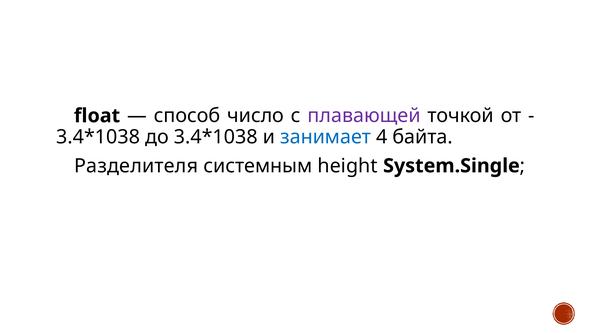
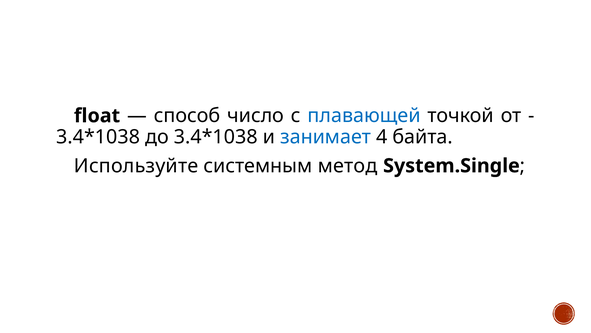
плавающей colour: purple -> blue (364, 116)
Разделителя: Разделителя -> Используйте (136, 166)
height: height -> метод (347, 166)
